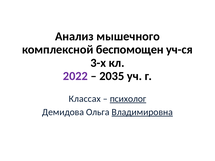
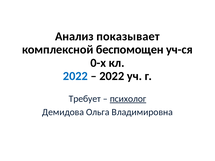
мышечного: мышечного -> показывает (128, 36)
3-х: 3-х -> 0-х (98, 63)
2022 colour: purple -> blue (75, 76)
2035: 2035 -> 2022 (112, 76)
Классах: Классах -> Требует (85, 99)
Владимировна underline: present -> none (142, 112)
